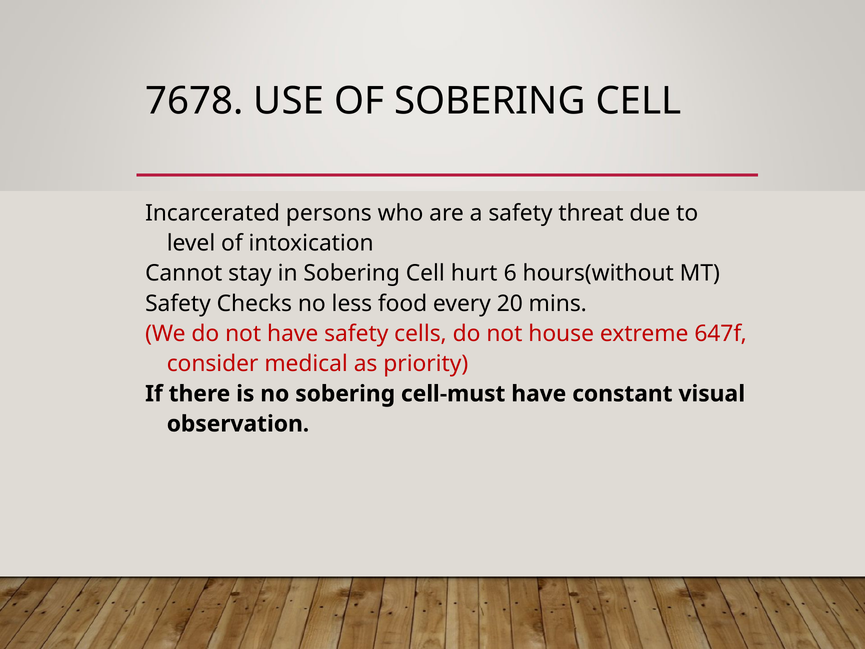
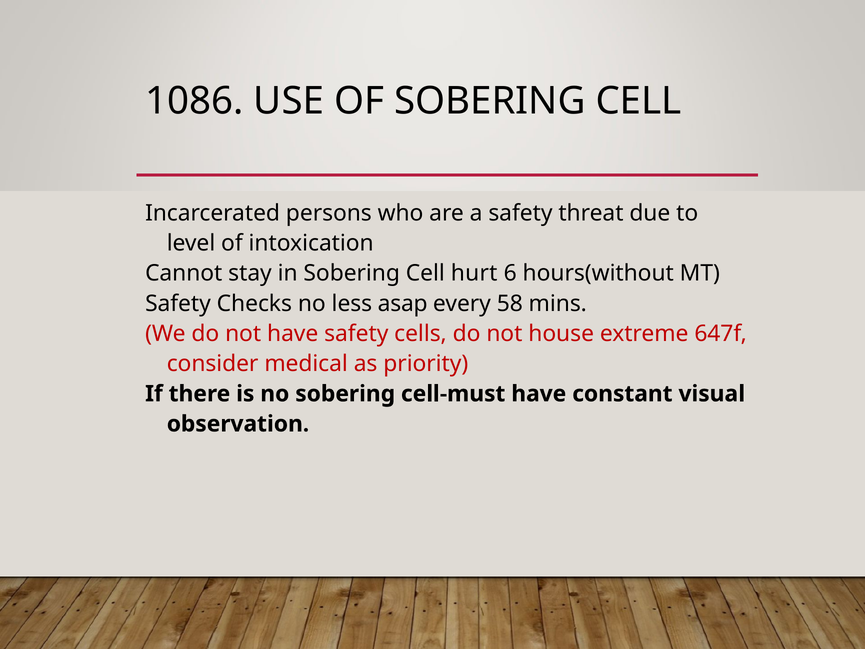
7678: 7678 -> 1086 (194, 101)
food: food -> asap (403, 303)
20: 20 -> 58 (510, 303)
